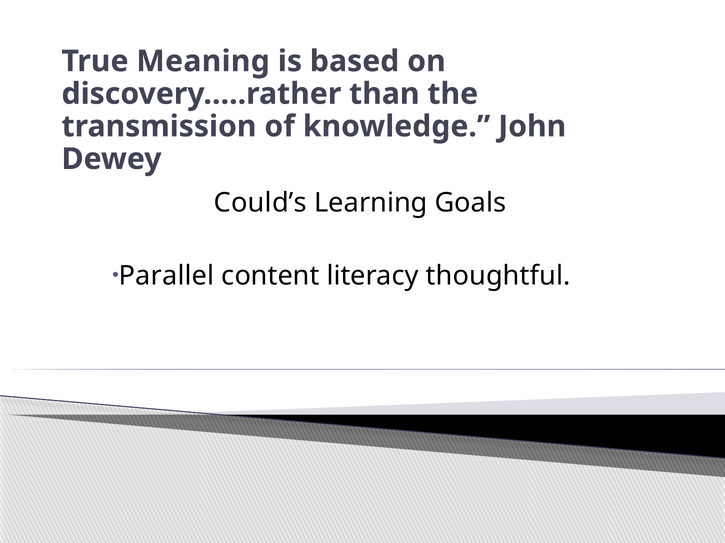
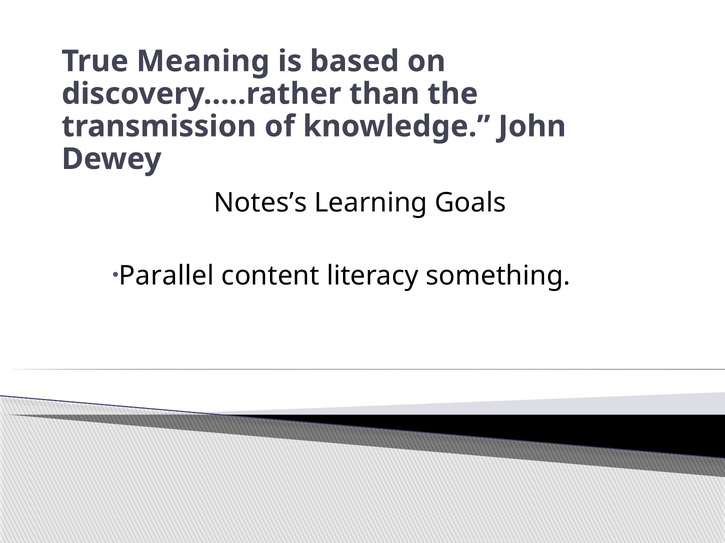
Could’s: Could’s -> Notes’s (260, 203)
thoughtful: thoughtful -> something (498, 276)
